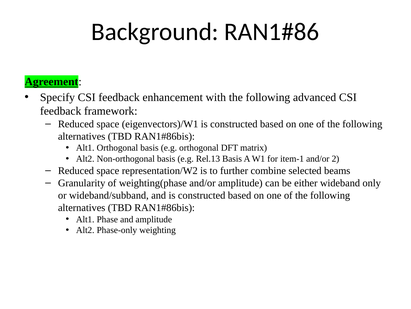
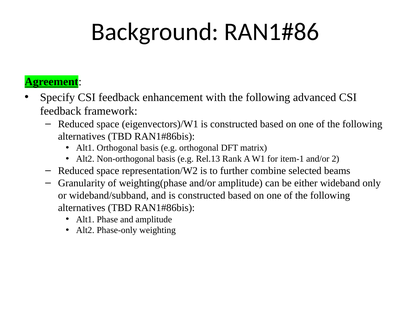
Rel.13 Basis: Basis -> Rank (232, 159)
